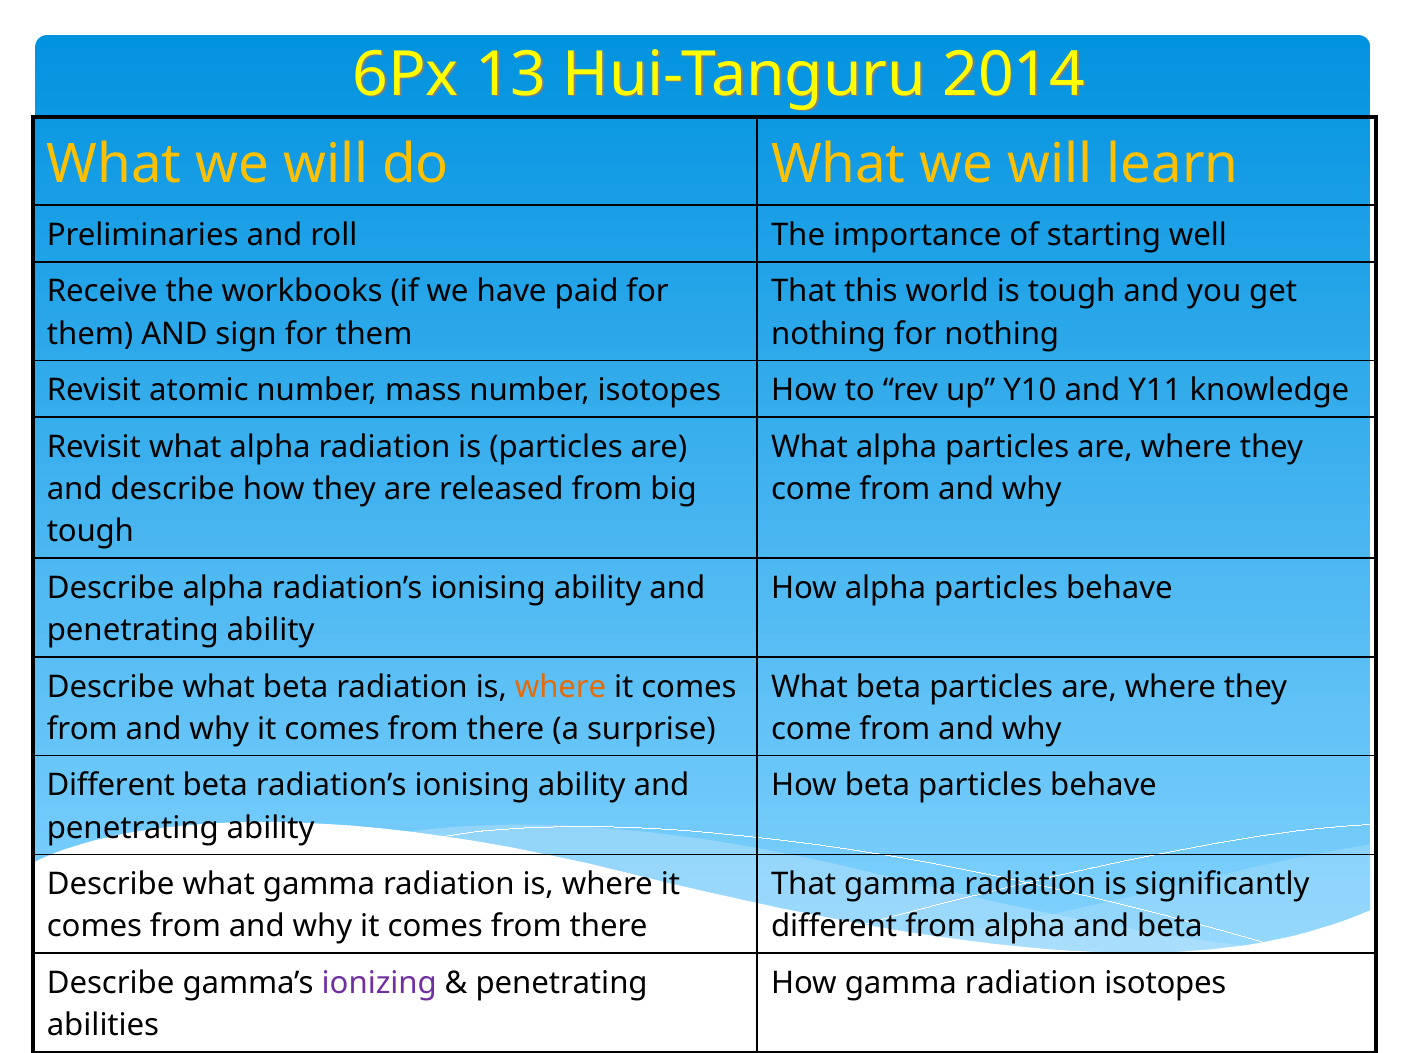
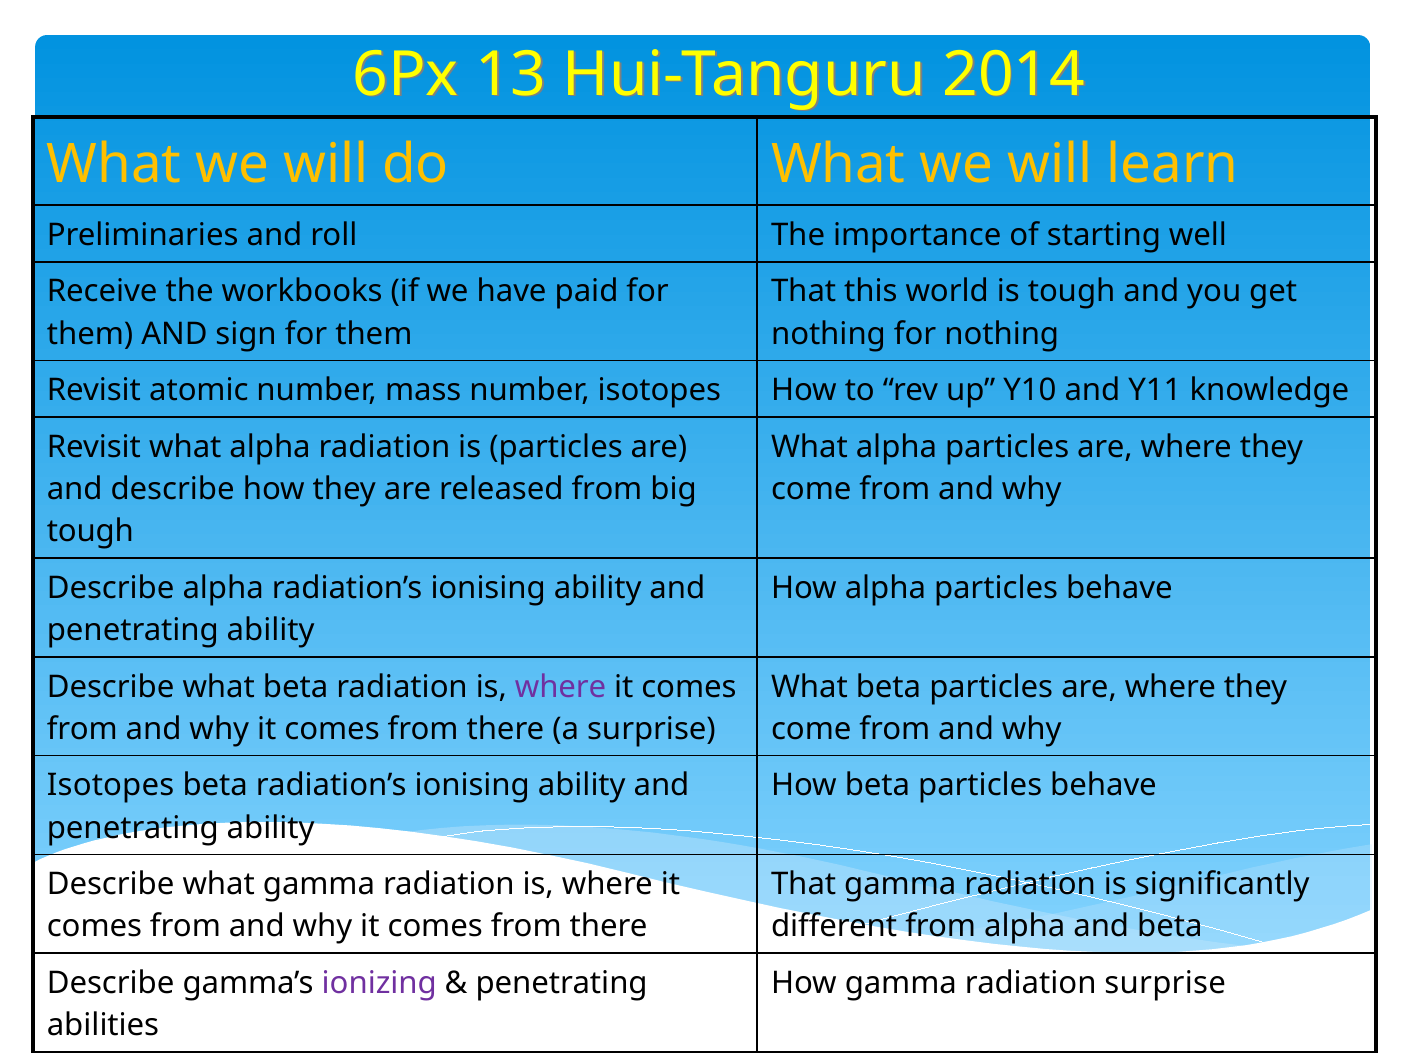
where colour: orange -> purple (561, 687)
Different: Different -> Isotopes (111, 786)
radiation isotopes: isotopes -> surprise (1165, 983)
